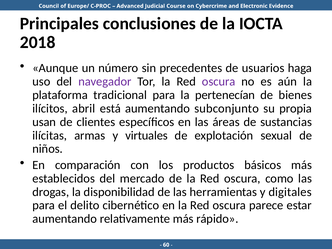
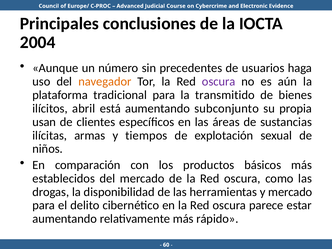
2018: 2018 -> 2004 (38, 42)
navegador colour: purple -> orange (105, 82)
pertenecían: pertenecían -> transmitido (225, 95)
virtuales: virtuales -> tiempos (146, 135)
y digitales: digitales -> mercado (290, 192)
